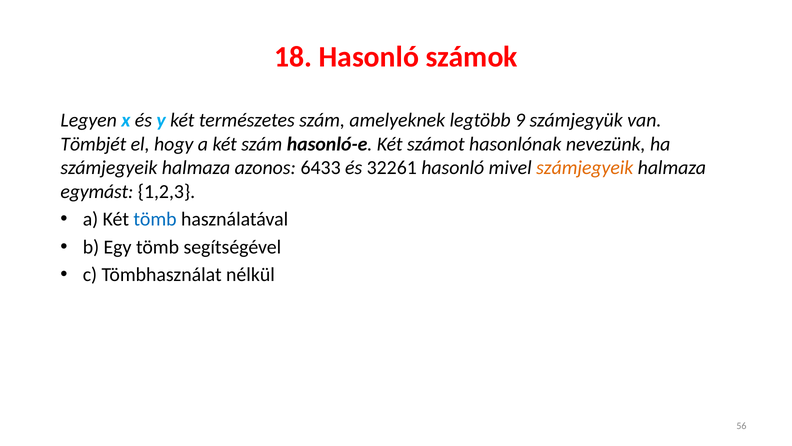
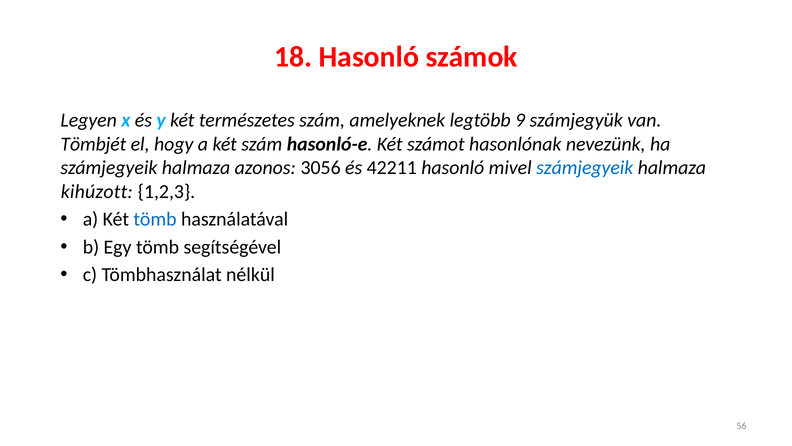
6433: 6433 -> 3056 (321, 168)
32261: 32261 -> 42211 (392, 168)
számjegyeik colour: orange -> blue (585, 168)
egymást: egymást -> kihúzott (97, 191)
